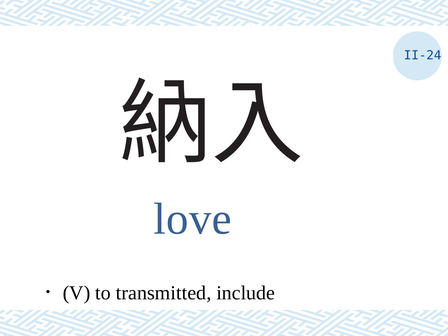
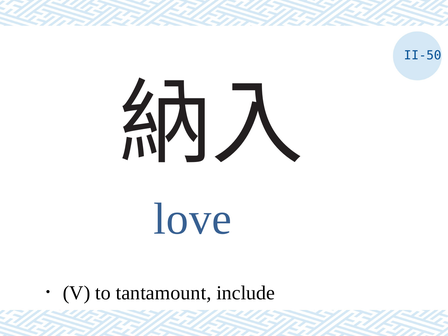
II-24: II-24 -> II-50 (423, 55)
transmitted: transmitted -> tantamount (164, 293)
